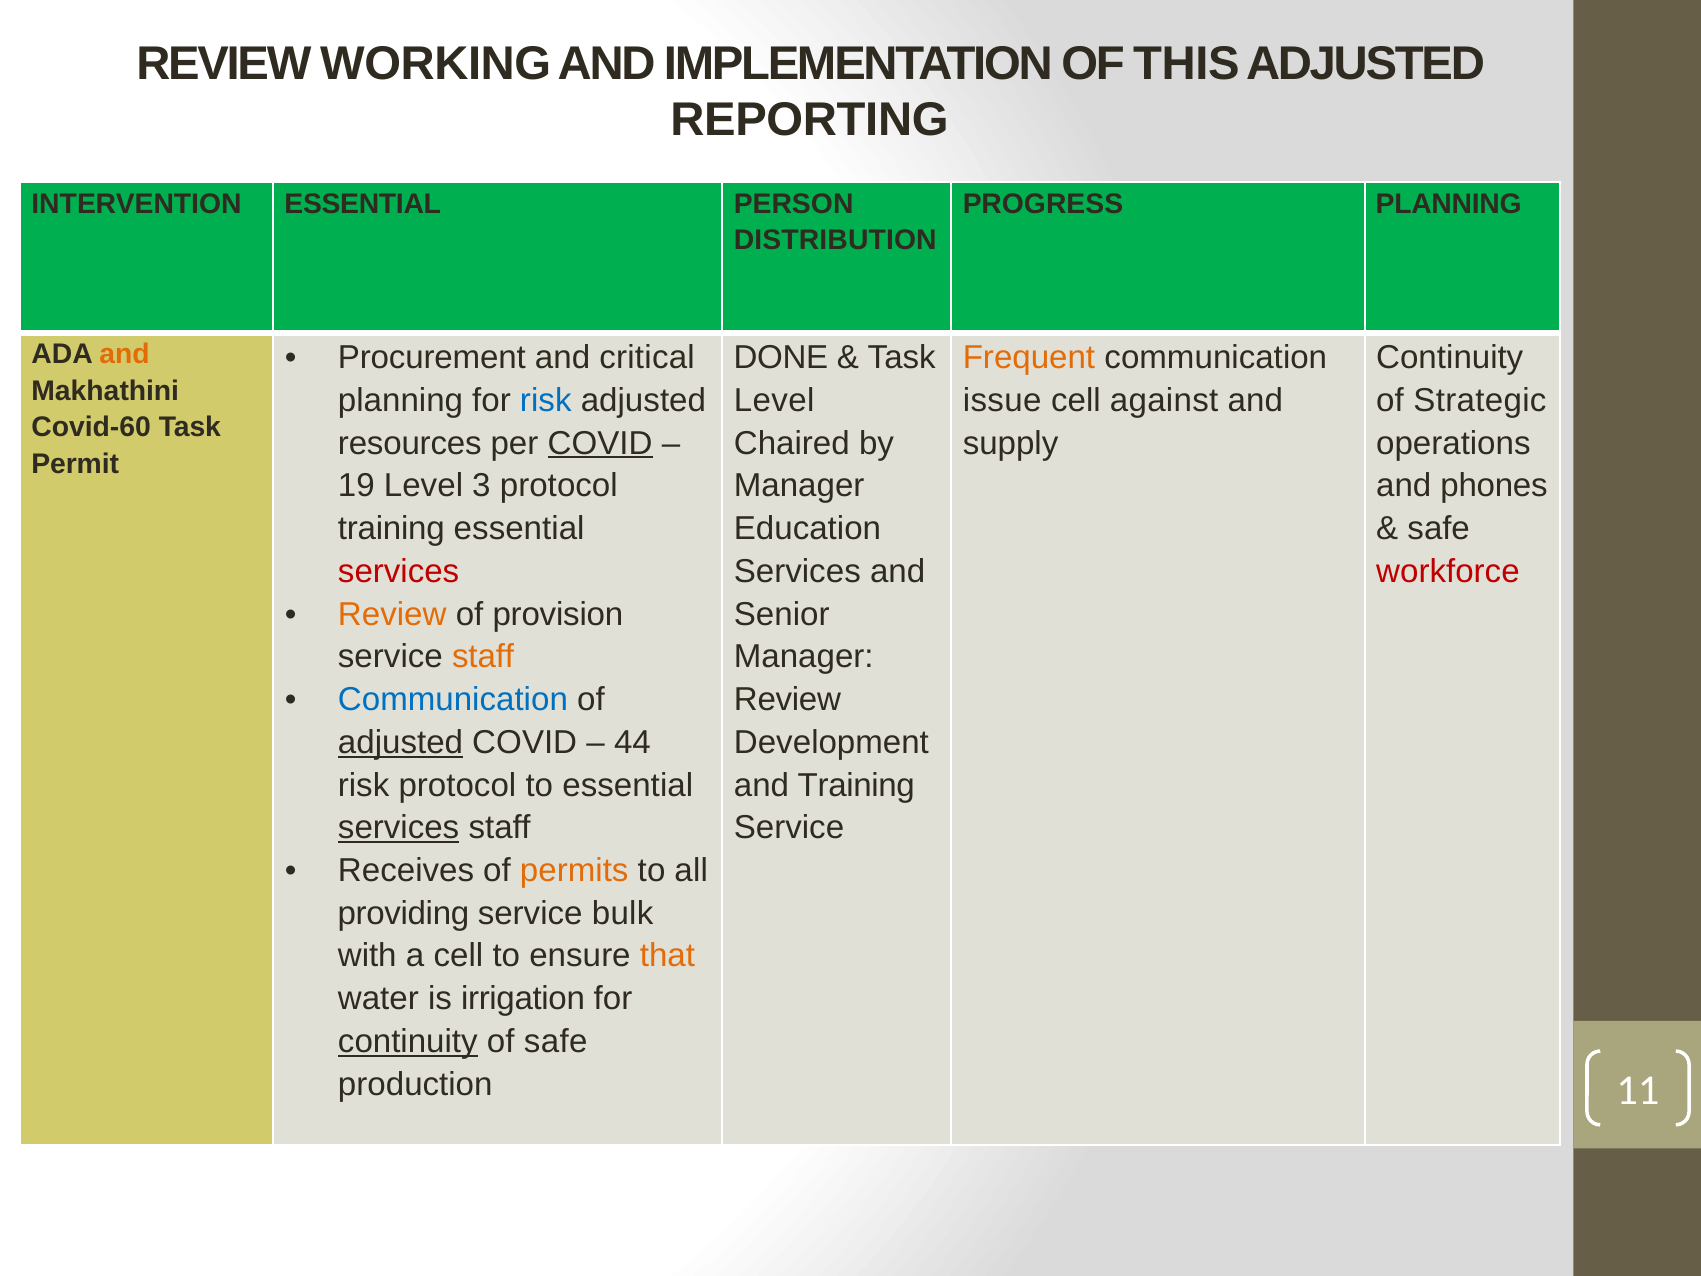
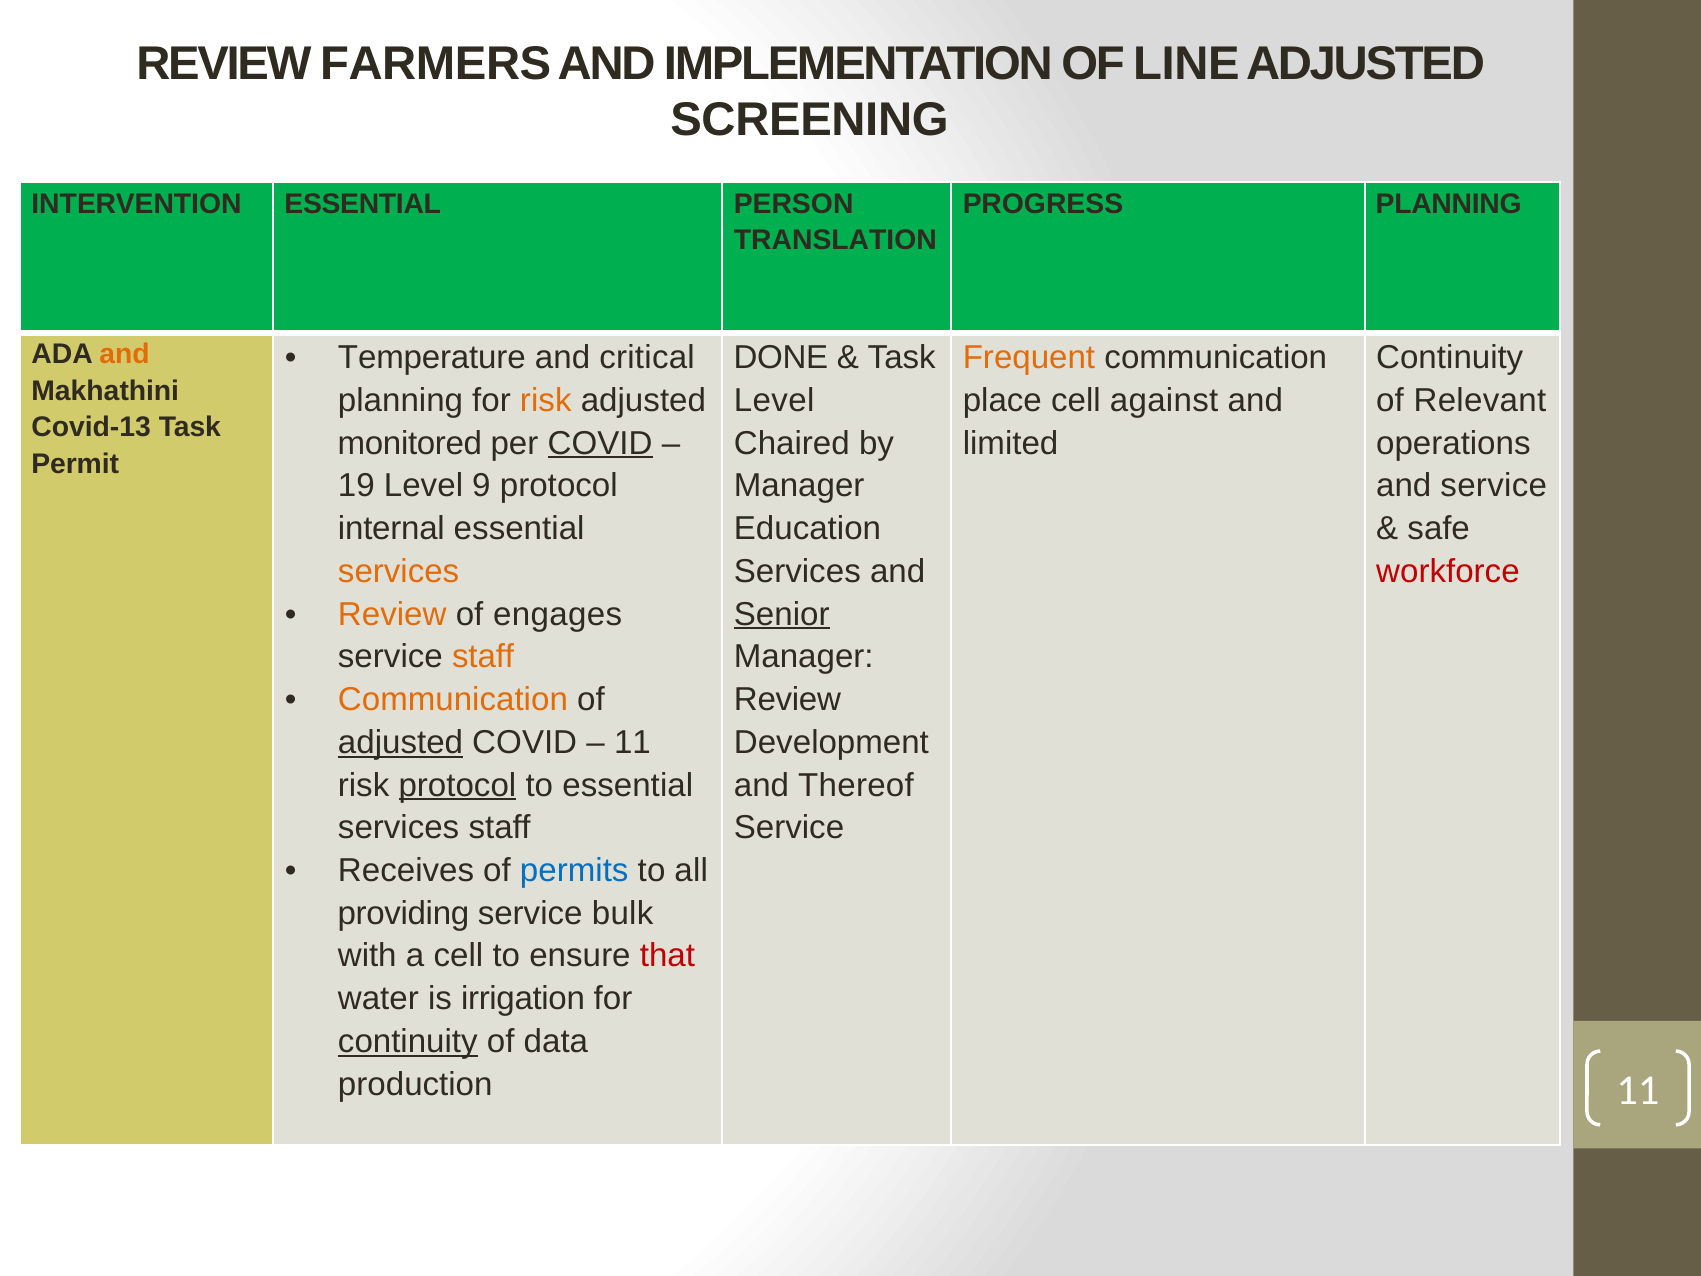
WORKING: WORKING -> FARMERS (436, 64)
THIS: THIS -> LINE (1186, 64)
REPORTING: REPORTING -> SCREENING (809, 120)
DISTRIBUTION: DISTRIBUTION -> TRANSLATION (835, 240)
Procurement: Procurement -> Temperature (432, 358)
risk colour: blue -> orange (546, 400)
issue: issue -> place (1002, 400)
Strategic: Strategic -> Relevant (1480, 400)
Covid-60: Covid-60 -> Covid-13 (91, 427)
resources: resources -> monitored (410, 443)
supply: supply -> limited (1011, 443)
3: 3 -> 9 (481, 486)
and phones: phones -> service (1494, 486)
training: training -> internal (391, 529)
services colour: red -> orange (399, 571)
provision: provision -> engages (558, 614)
Senior underline: none -> present (782, 614)
Communication colour: blue -> orange (453, 699)
44: 44 -> 11 (632, 742)
protocol underline: none -> present (457, 785)
and Training: Training -> Thereof (856, 785)
services underline: present -> none (399, 828)
permits colour: orange -> blue (574, 870)
that colour: orange -> red (667, 956)
of safe: safe -> data (556, 1041)
